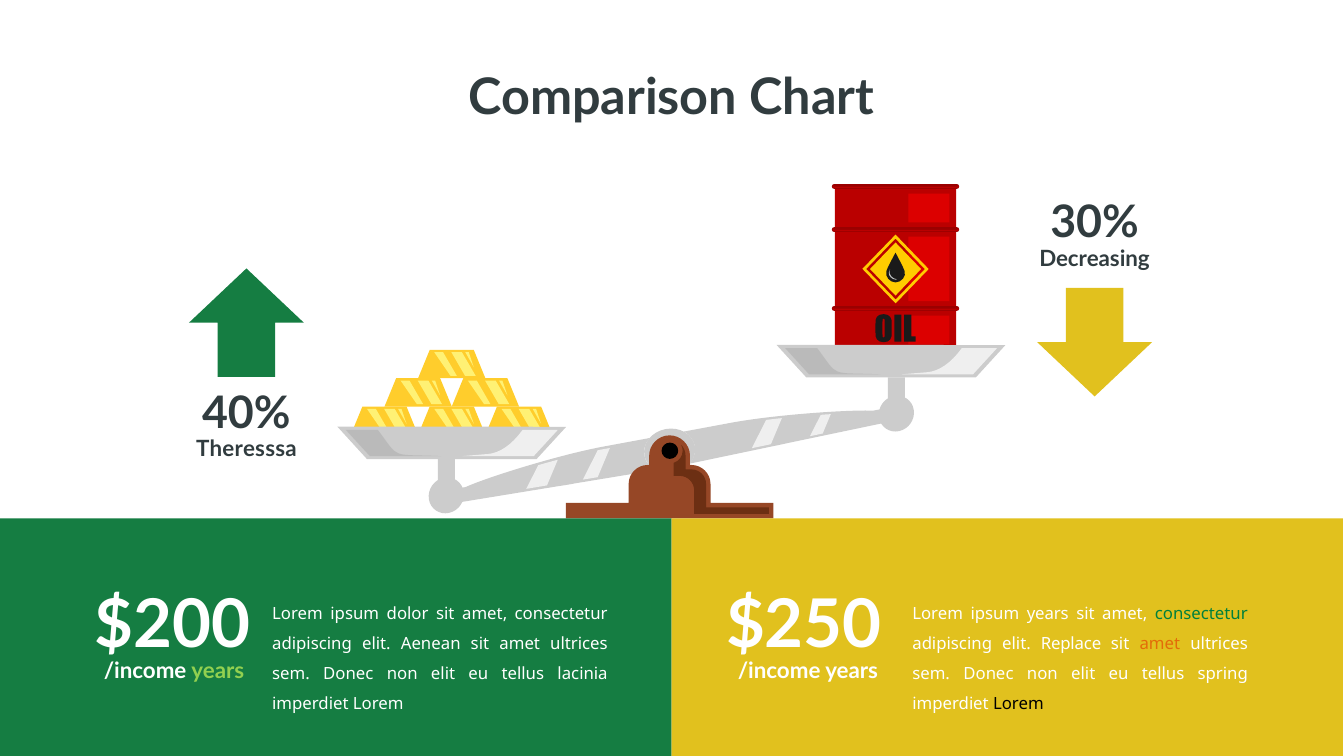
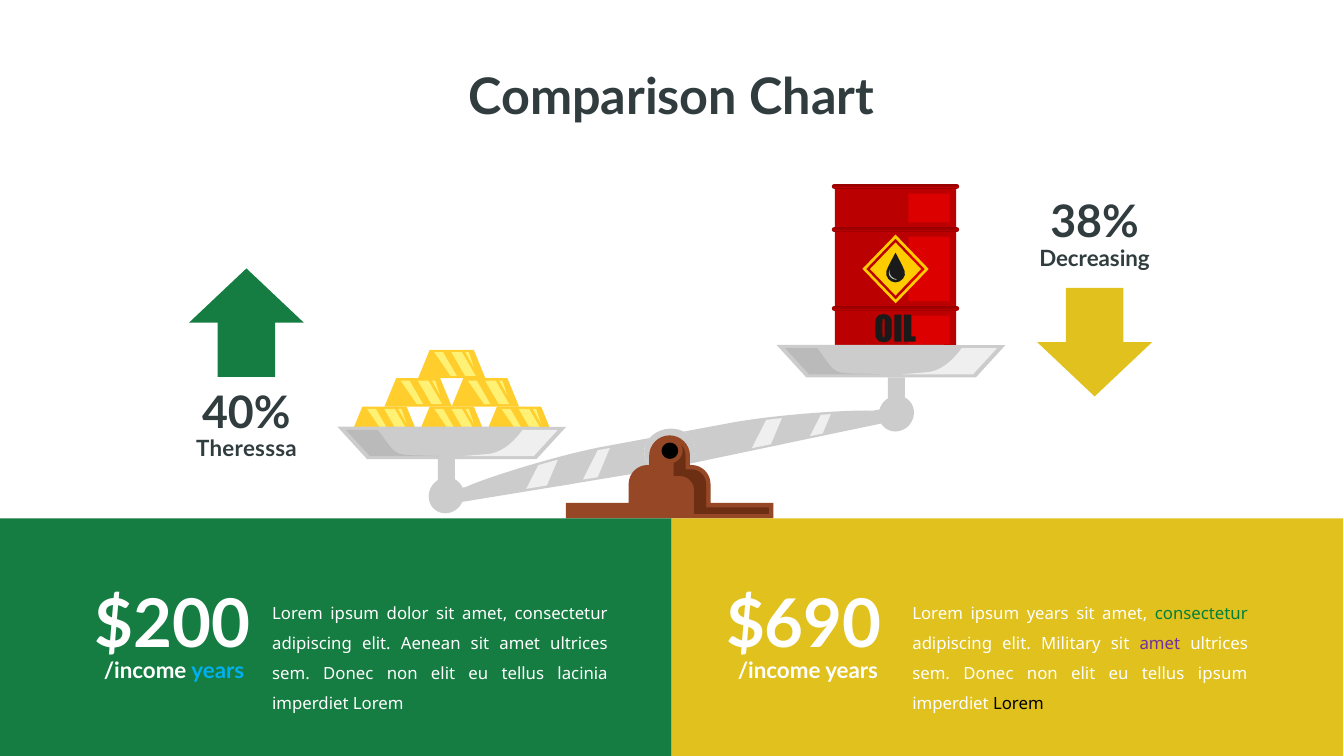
30%: 30% -> 38% (1095, 223)
$250: $250 -> $690 (804, 625)
Replace: Replace -> Military (1071, 643)
amet colour: orange -> purple (1160, 643)
years colour: light green -> light blue (218, 671)
tellus spring: spring -> ipsum (1223, 674)
